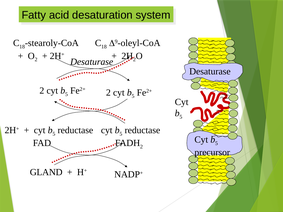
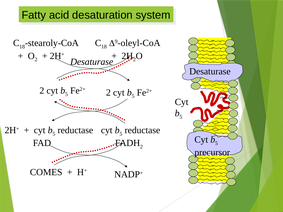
GLAND: GLAND -> COMES (46, 172)
